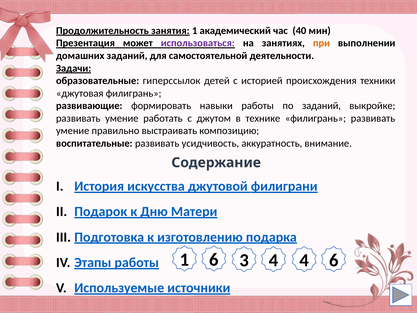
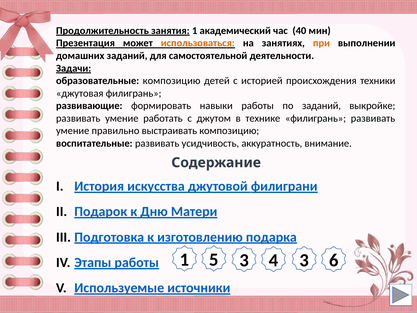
использоваться colour: purple -> orange (198, 43)
образовательные гиперссылок: гиперссылок -> композицию (172, 81)
1 6: 6 -> 5 (214, 260)
4 4: 4 -> 3 (304, 260)
